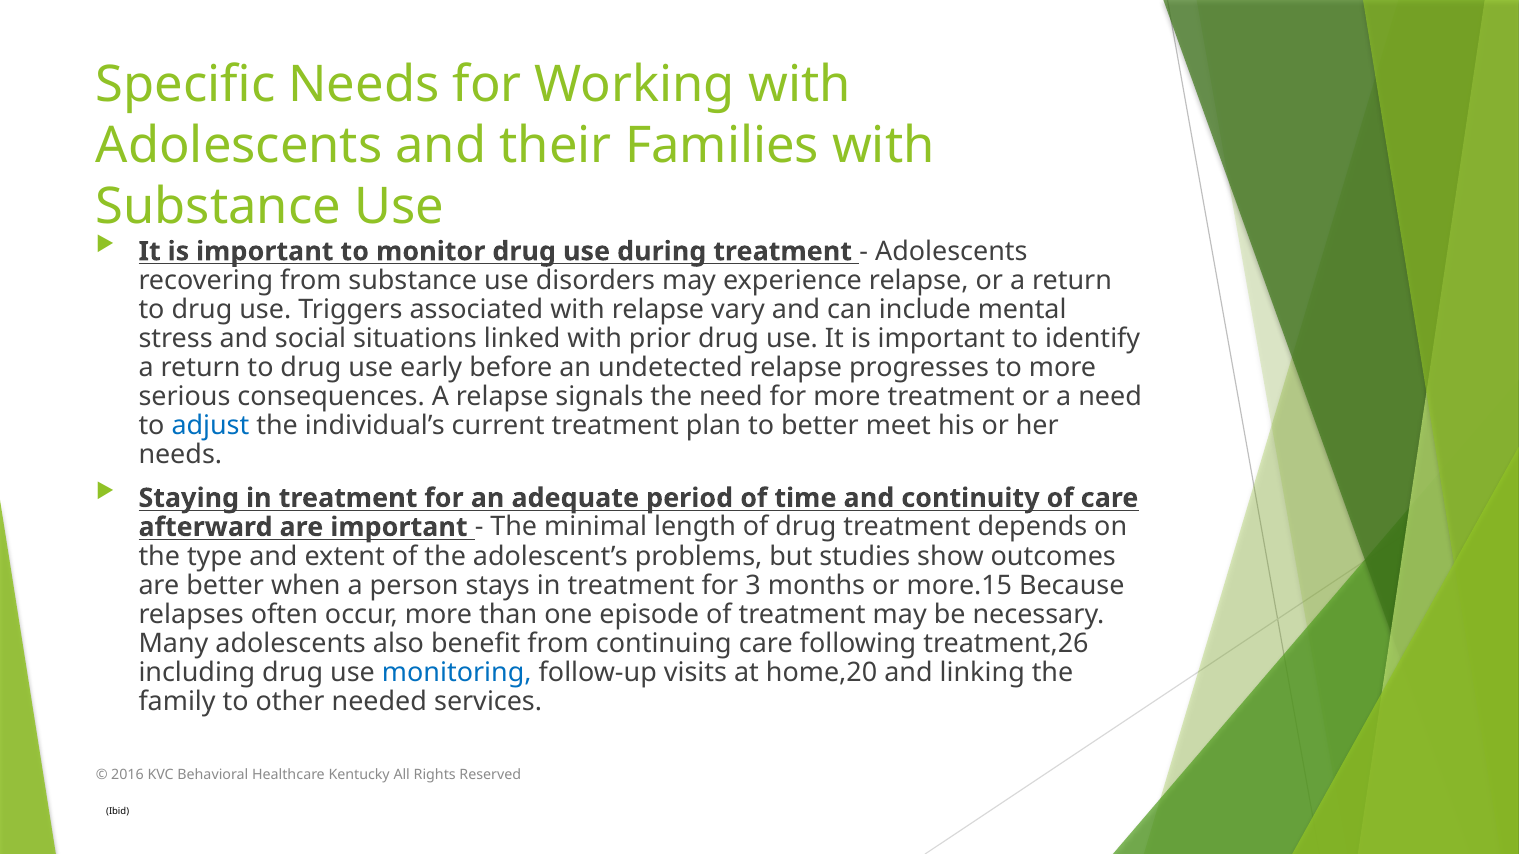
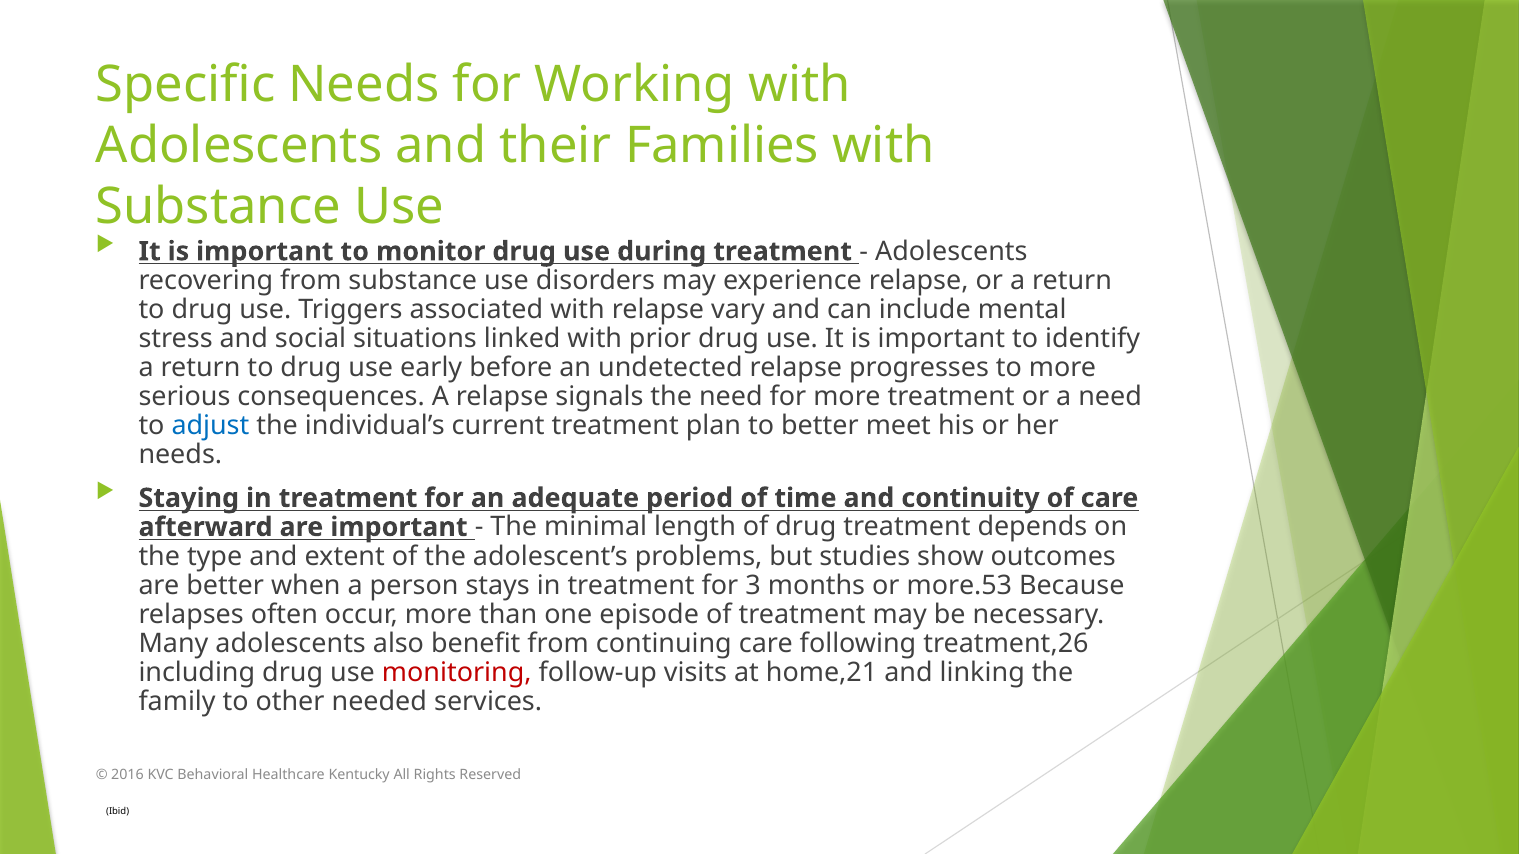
more.15: more.15 -> more.53 (959, 585)
monitoring colour: blue -> red (457, 673)
home,20: home,20 -> home,21 (822, 673)
